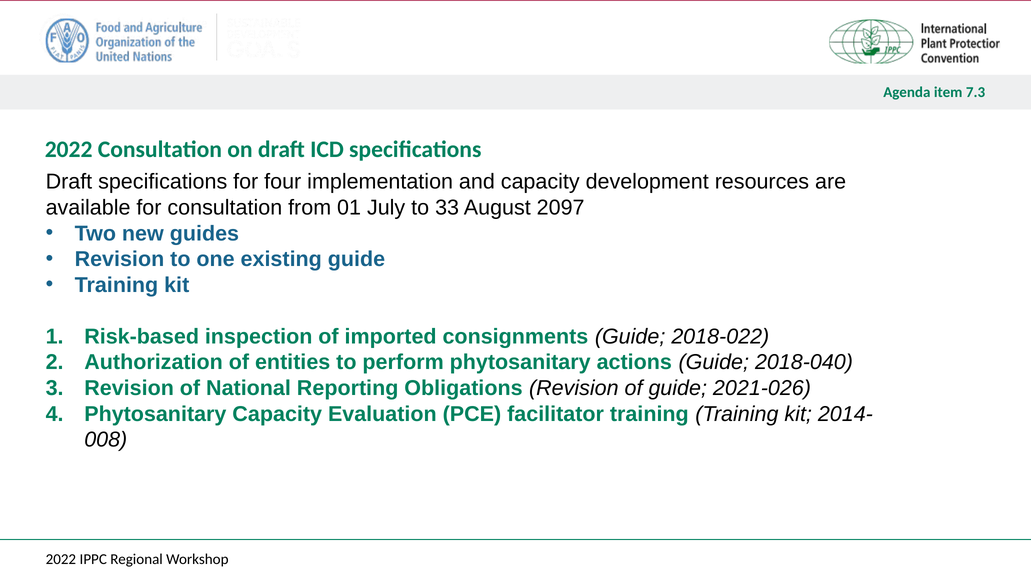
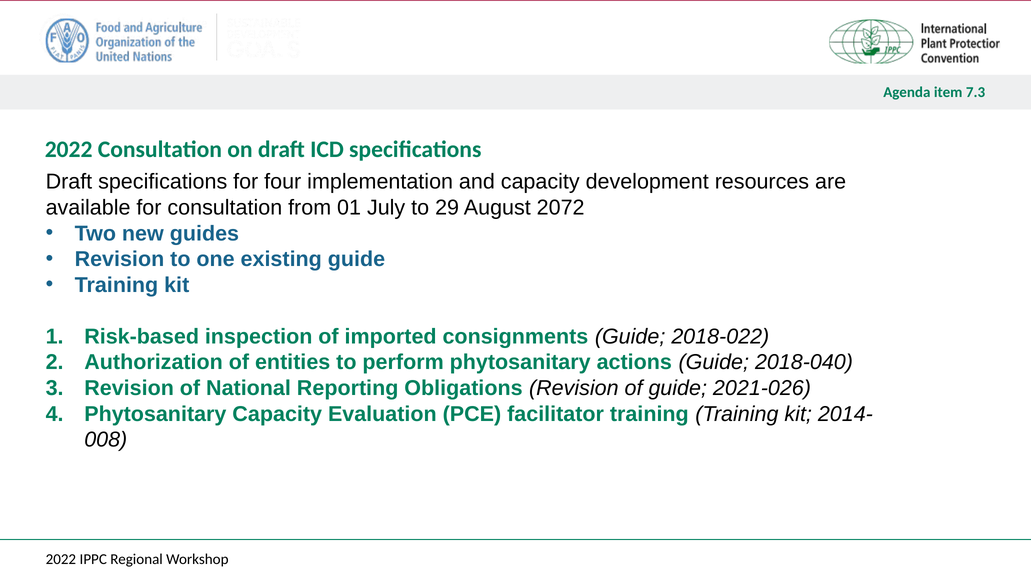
33: 33 -> 29 (447, 208)
2097: 2097 -> 2072 (561, 208)
